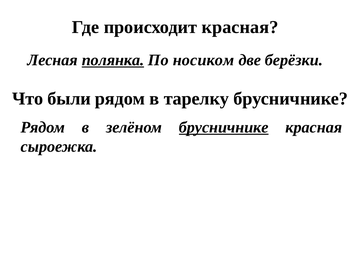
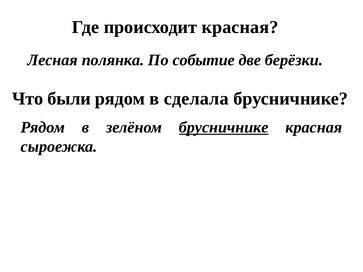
полянка underline: present -> none (113, 60)
носиком: носиком -> событие (204, 60)
тарелку: тарелку -> сделала (196, 99)
